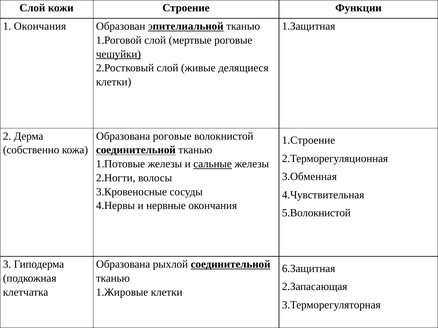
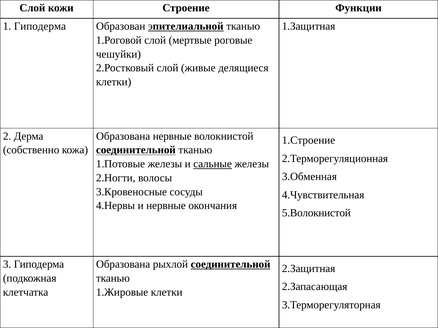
1 Окончания: Окончания -> Гиподерма (40, 26)
чешуйки underline: present -> none (118, 54)
Образована роговые: роговые -> нервные (172, 136)
6.Защитная: 6.Защитная -> 2.Защитная (309, 269)
